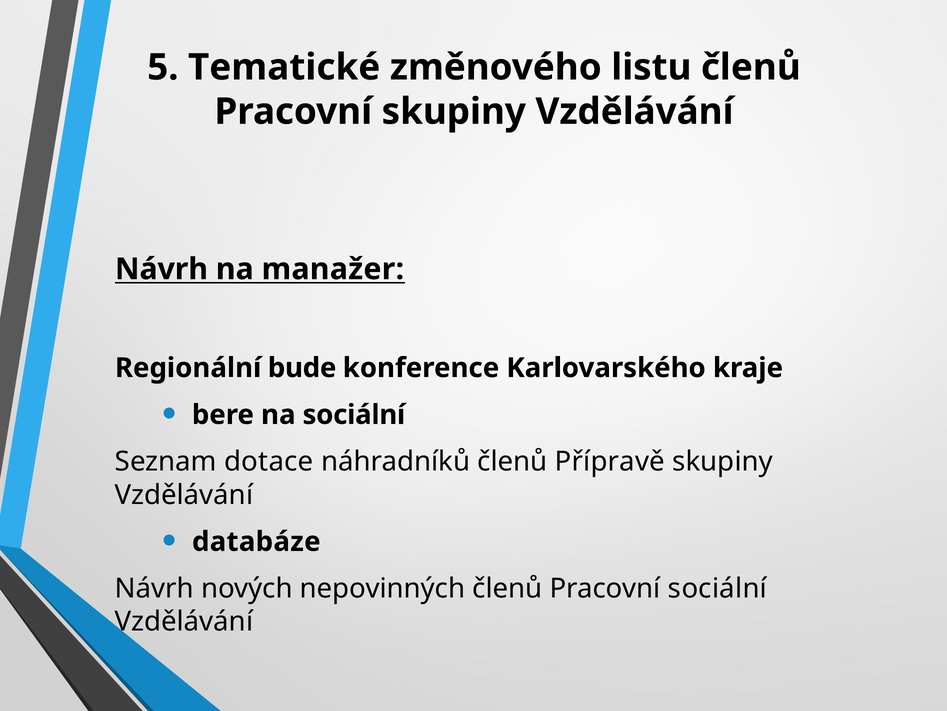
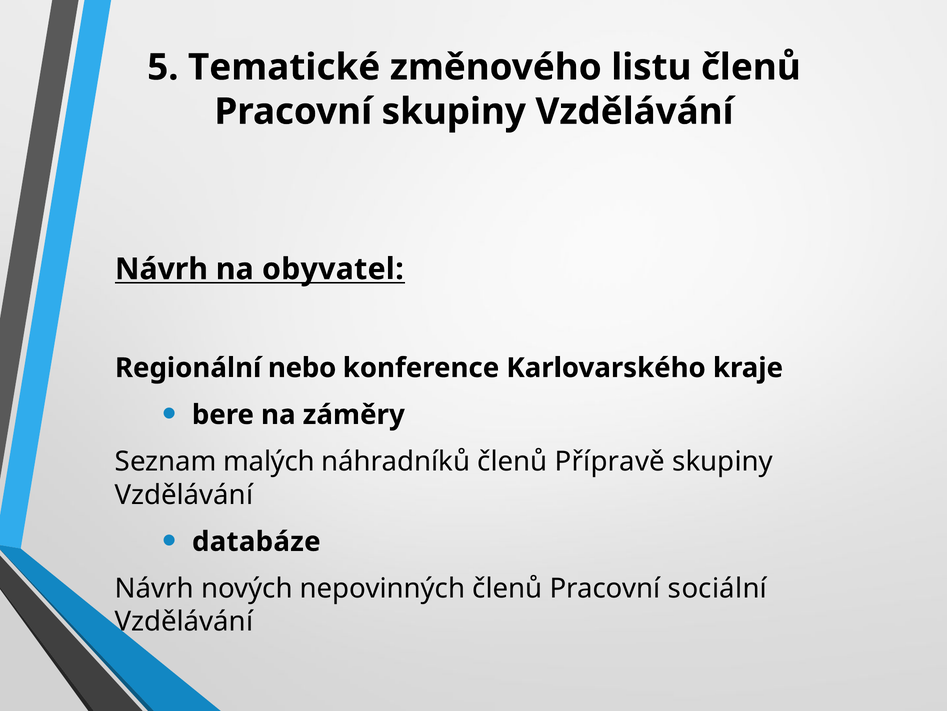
manažer: manažer -> obyvatel (333, 269)
bude: bude -> nebo (302, 368)
na sociální: sociální -> záměry (354, 414)
dotace: dotace -> malých (269, 461)
